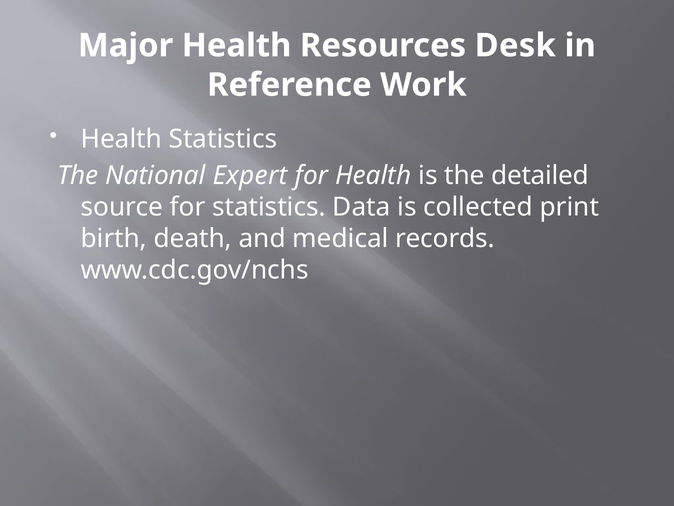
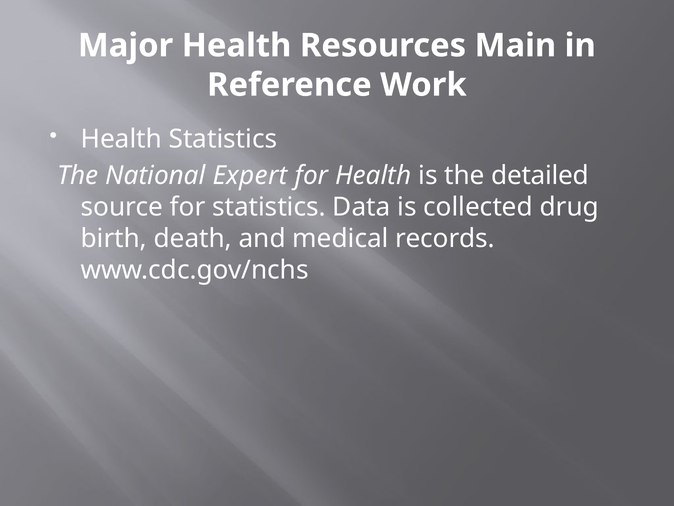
Desk: Desk -> Main (515, 45)
print: print -> drug (569, 207)
